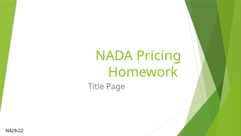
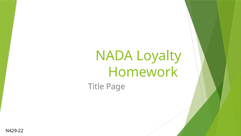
Pricing: Pricing -> Loyalty (159, 56)
